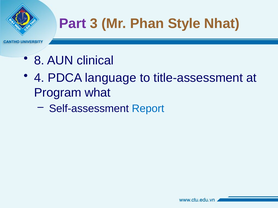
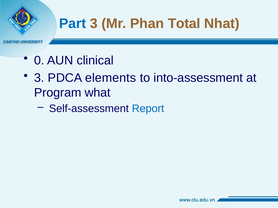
Part colour: purple -> blue (73, 24)
Style: Style -> Total (184, 24)
8: 8 -> 0 (39, 61)
4: 4 -> 3 (39, 78)
language: language -> elements (111, 78)
title-assessment: title-assessment -> into-assessment (198, 78)
